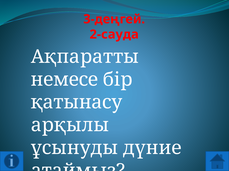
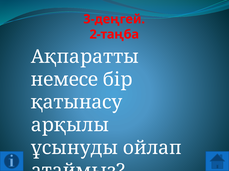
2-сауда: 2-сауда -> 2-таңба (114, 35)
дүние: дүние -> ойлап (152, 148)
